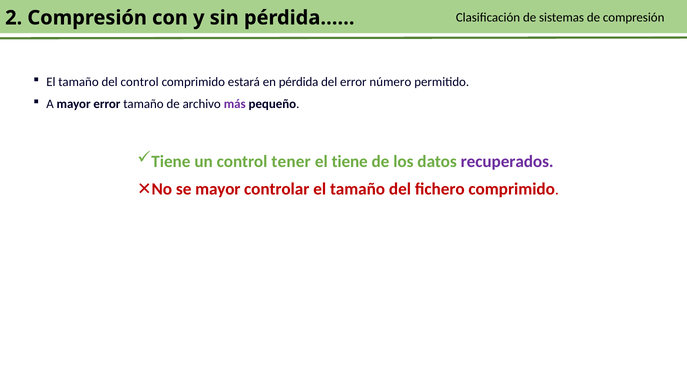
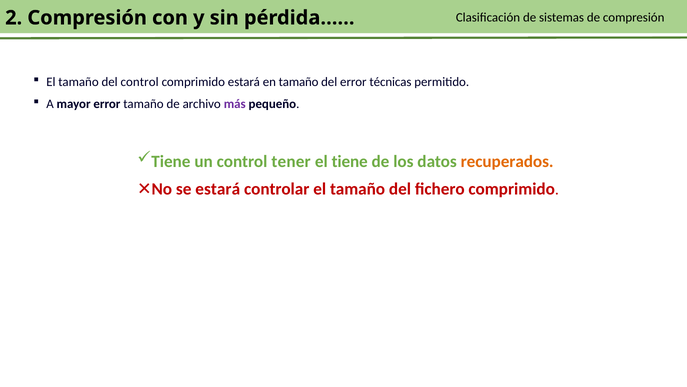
en pérdida: pérdida -> tamaño (299, 82)
número: número -> técnicas (390, 82)
recuperados colour: purple -> orange (507, 161)
se mayor: mayor -> estará (218, 189)
